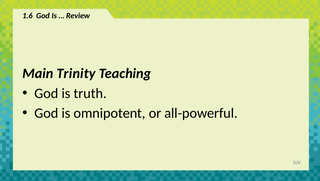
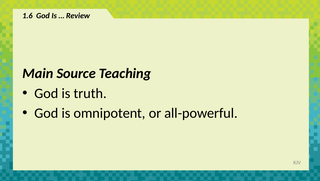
Trinity: Trinity -> Source (76, 73)
